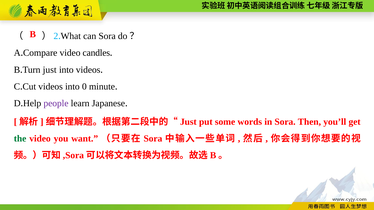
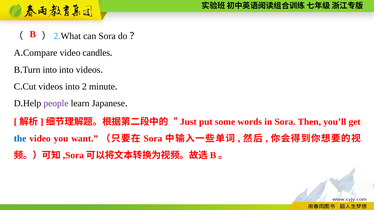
just: just -> into (50, 70)
0: 0 -> 2 (84, 87)
the colour: green -> blue (20, 139)
